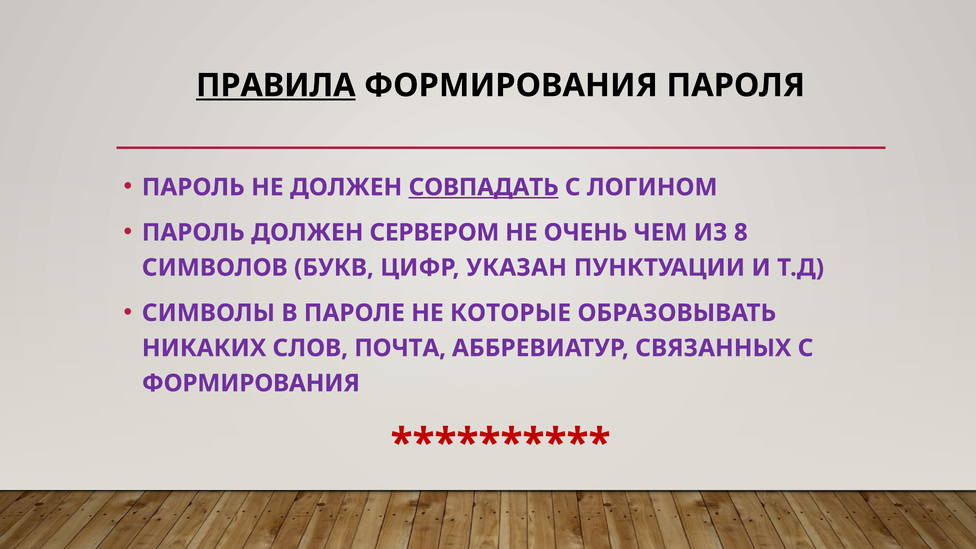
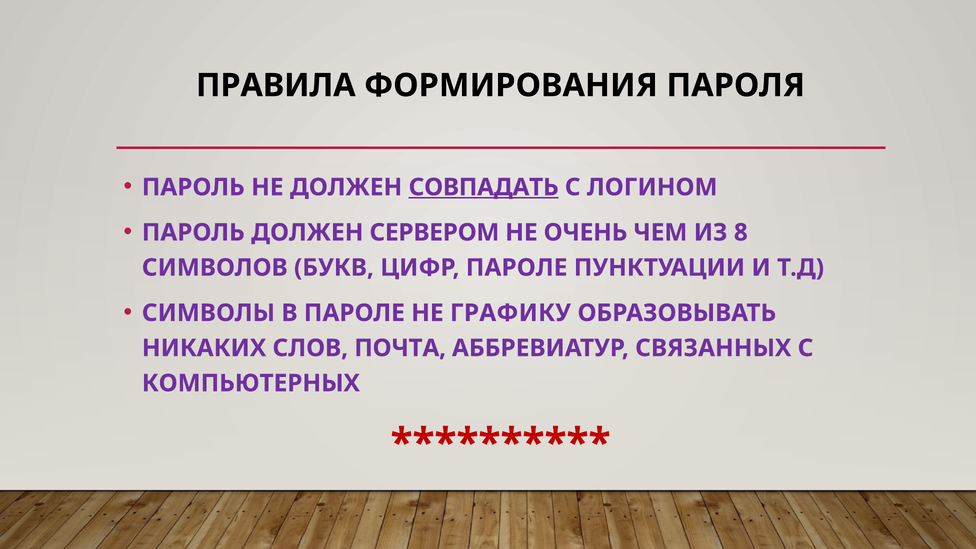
ПРАВИЛА underline: present -> none (276, 85)
ЦИФР УКАЗАН: УКАЗАН -> ПАРОЛЕ (517, 268)
КОТОРЫЕ: КОТОРЫЕ -> ГРАФИКУ (510, 313)
ФОРМИРОВАНИЯ: ФОРМИРОВАНИЯ -> КОМПЬЮТЕРНЫХ (251, 383)
